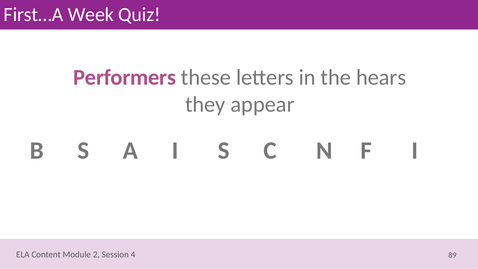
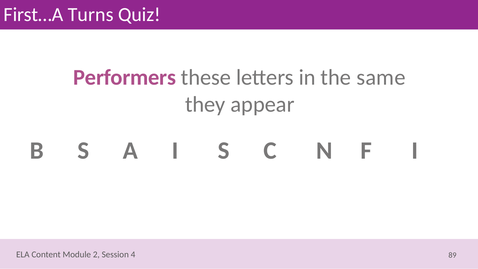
Week: Week -> Turns (91, 15)
hears: hears -> same (381, 78)
